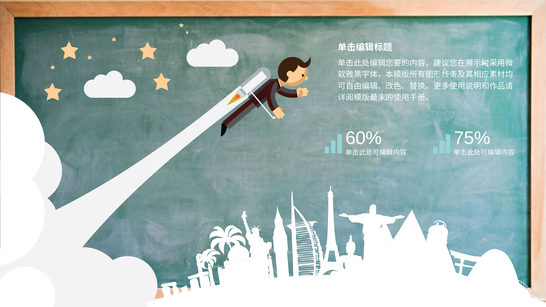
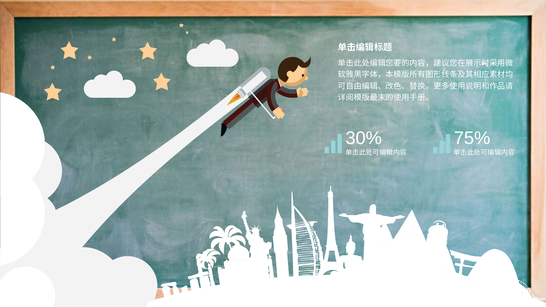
60%: 60% -> 30% (364, 138)
